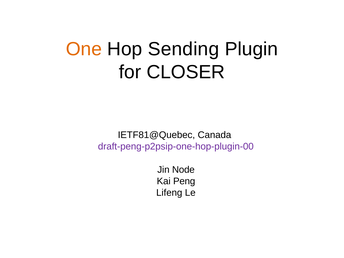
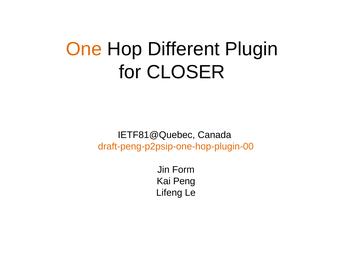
Sending: Sending -> Different (184, 49)
draft-peng-p2psip-one-hop-plugin-00 colour: purple -> orange (176, 147)
Node: Node -> Form (183, 170)
